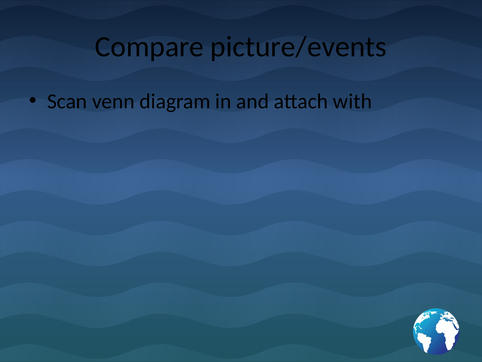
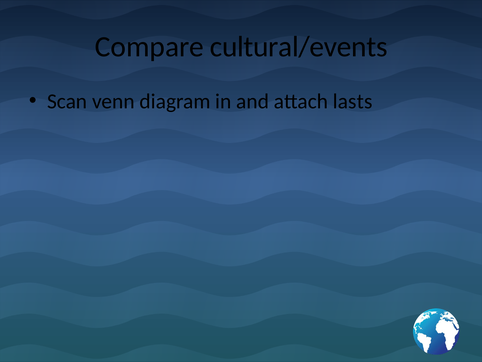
picture/events: picture/events -> cultural/events (299, 47)
with: with -> lasts (353, 101)
